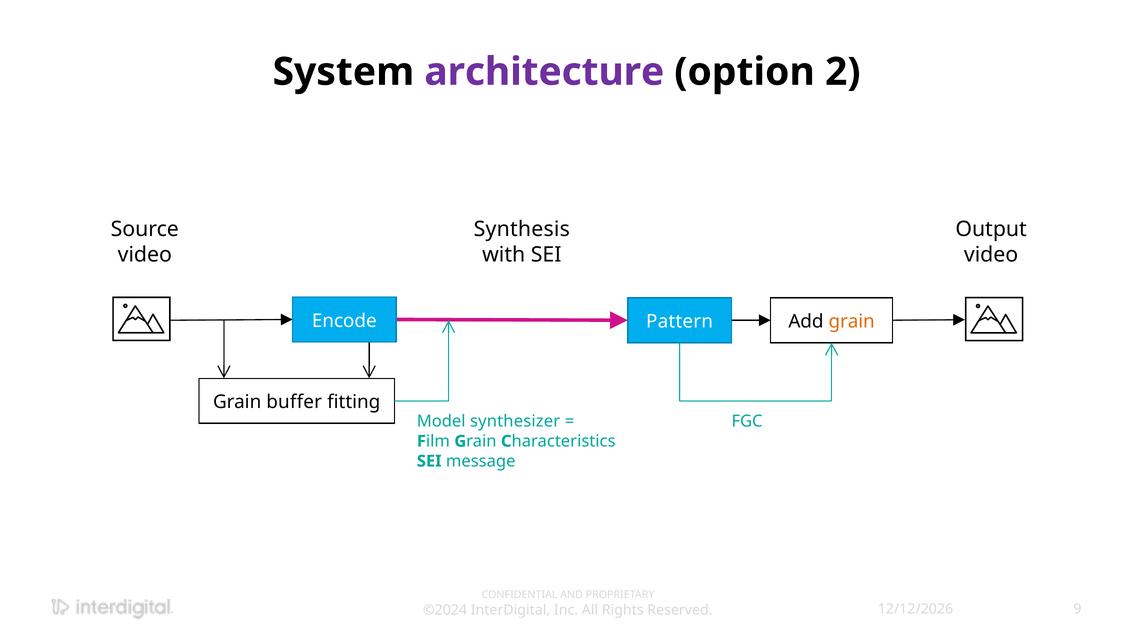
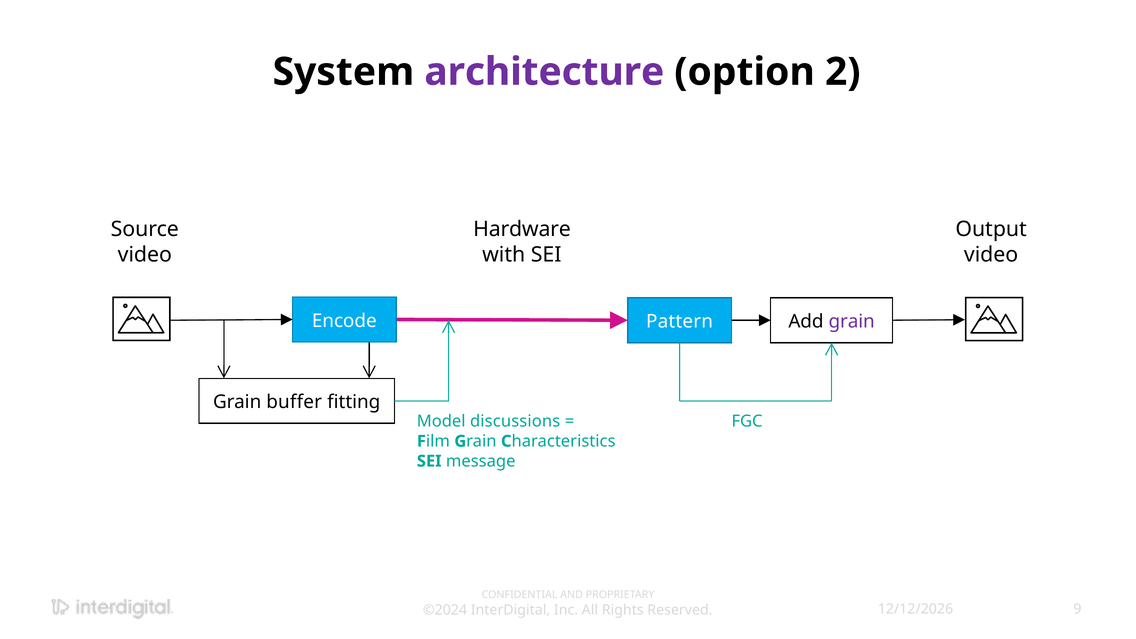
Synthesis: Synthesis -> Hardware (522, 229)
grain colour: orange -> purple (852, 322)
synthesizer: synthesizer -> discussions (515, 421)
